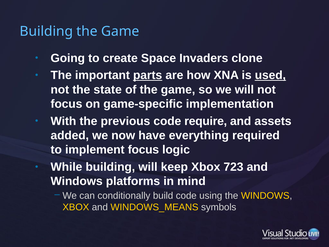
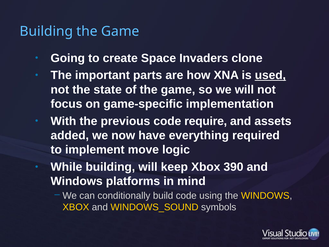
parts underline: present -> none (148, 75)
implement focus: focus -> move (143, 149)
723: 723 -> 390 (233, 167)
WINDOWS_MEANS: WINDOWS_MEANS -> WINDOWS_SOUND (155, 207)
